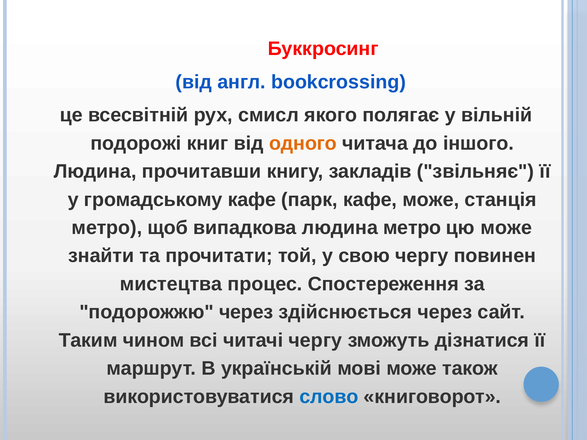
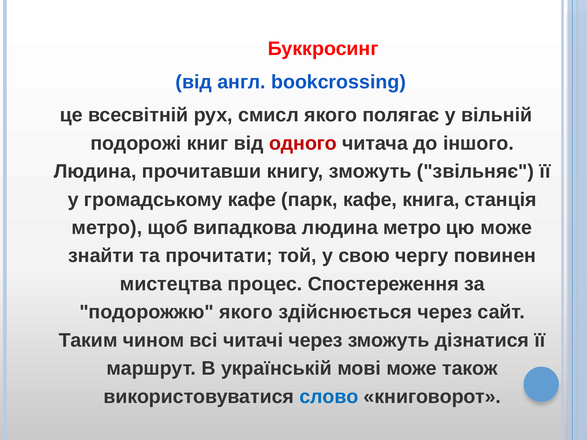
одного colour: orange -> red (303, 143)
книгу закладів: закладів -> зможуть (370, 171)
кафе може: може -> книга (431, 200)
подорожжю через: через -> якого (246, 312)
читачі чергу: чергу -> через (316, 341)
